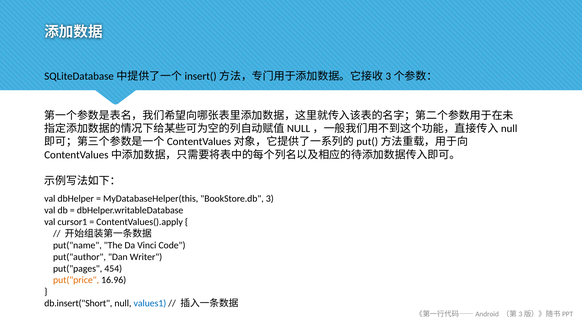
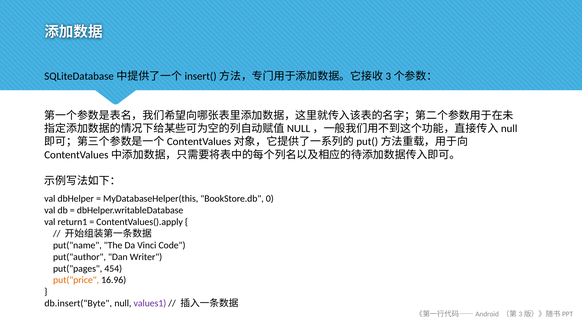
3: 3 -> 0 (270, 199)
cursor1: cursor1 -> return1 (72, 222)
db.insert("Short: db.insert("Short -> db.insert("Byte (78, 304)
values1 colour: blue -> purple (150, 304)
